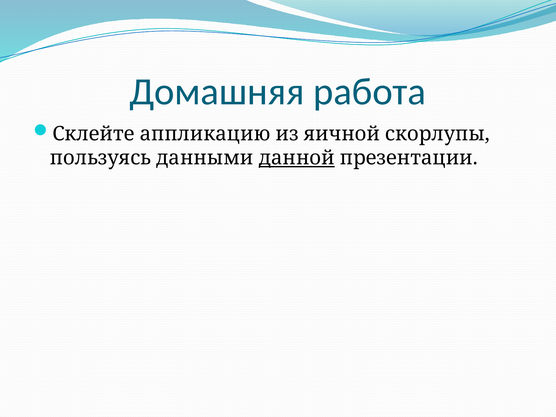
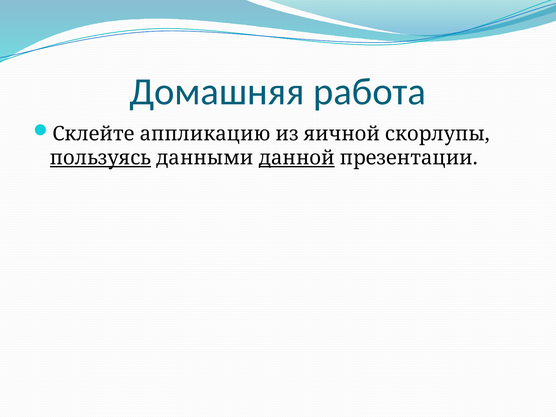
пользуясь underline: none -> present (100, 158)
